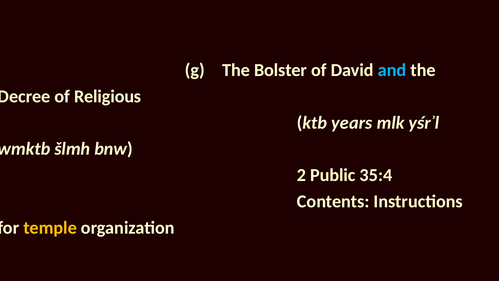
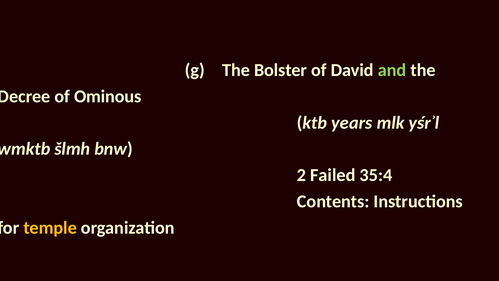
and colour: light blue -> light green (392, 70)
Religious: Religious -> Ominous (108, 96)
Public: Public -> Failed (333, 175)
